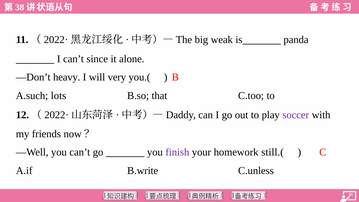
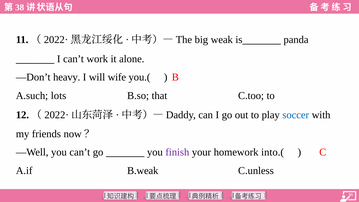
since: since -> work (97, 59)
very: very -> wife (117, 77)
soccer colour: purple -> blue (296, 115)
still.(: still.( -> into.( (273, 152)
B.write: B.write -> B.weak (143, 171)
